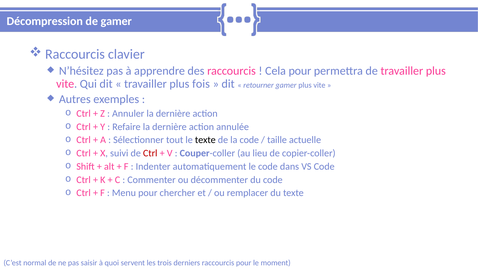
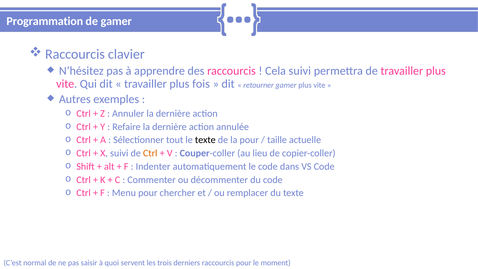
Décompression: Décompression -> Programmation (45, 21)
Cela pour: pour -> suivi (300, 71)
la code: code -> pour (249, 140)
Ctrl colour: red -> orange (150, 153)
